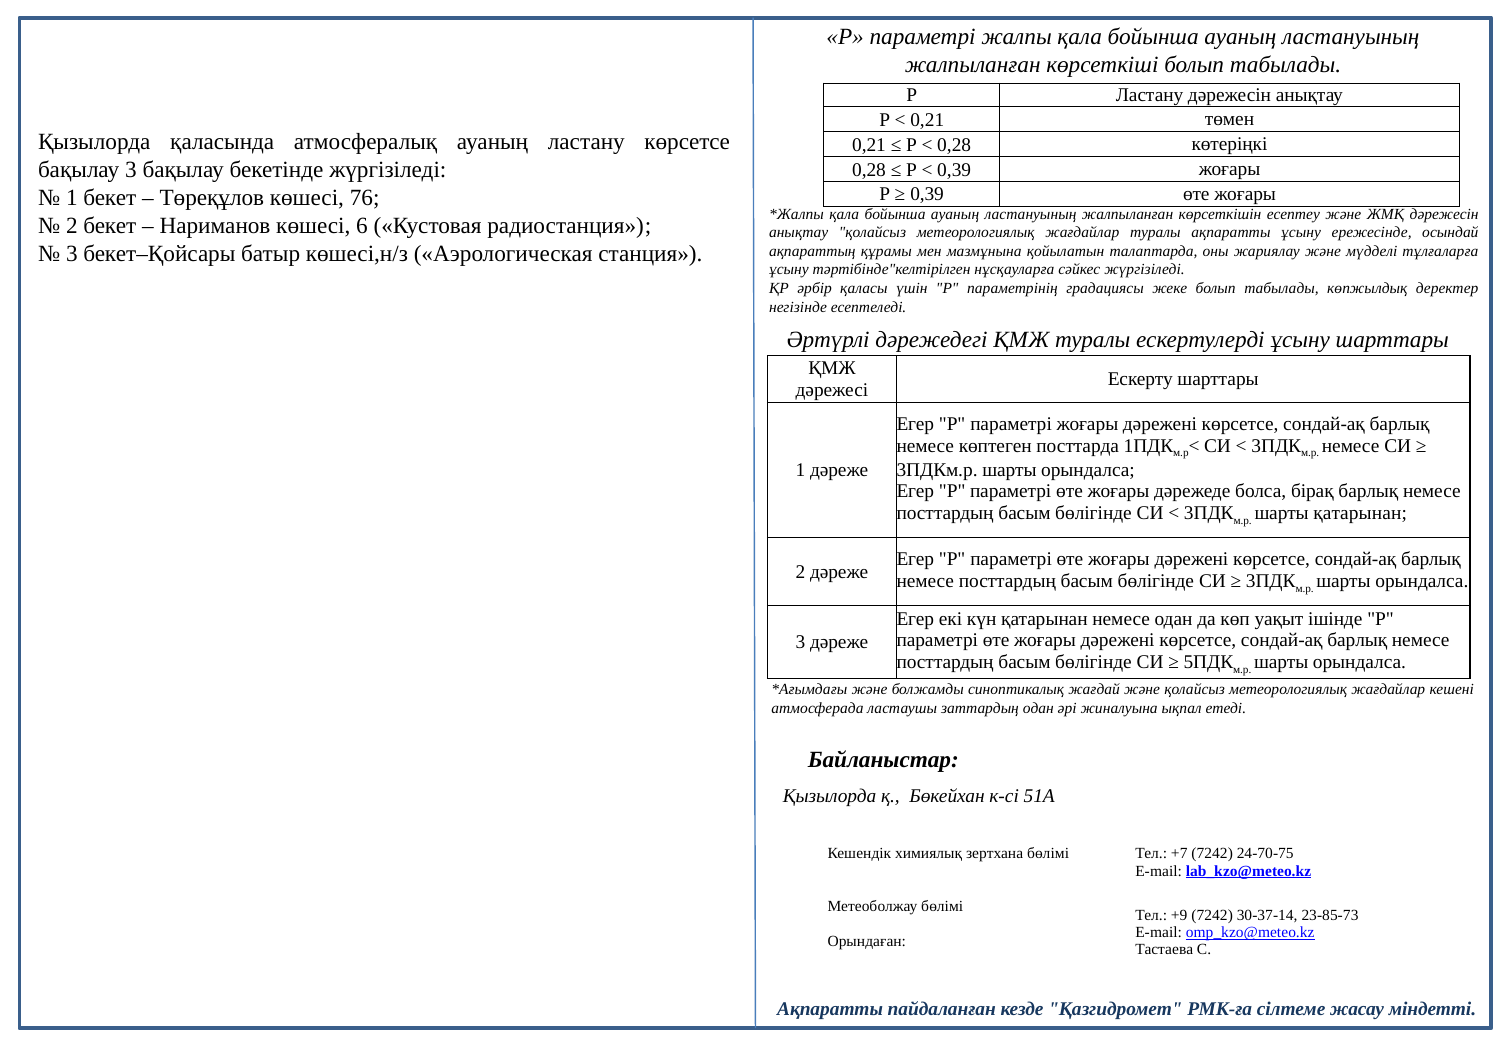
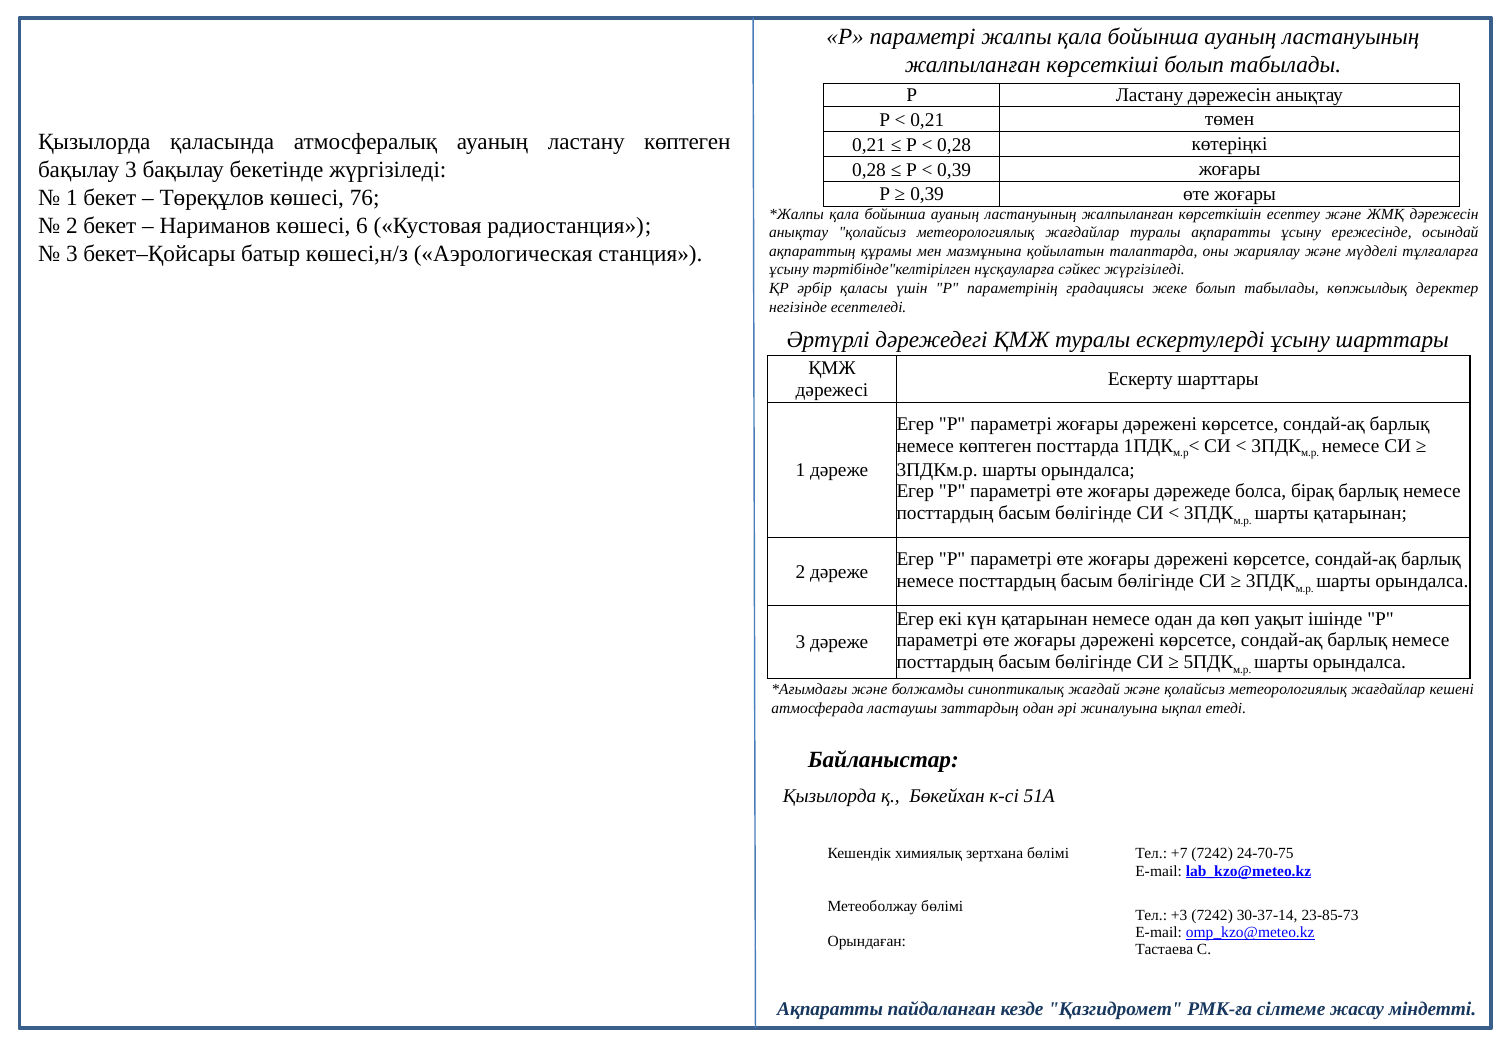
ластану көрсетсе: көрсетсе -> көптеген (687, 142)
+9: +9 -> +3 (1179, 916)
